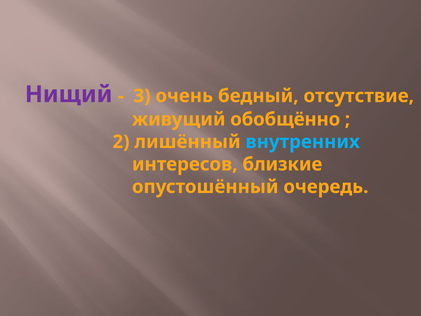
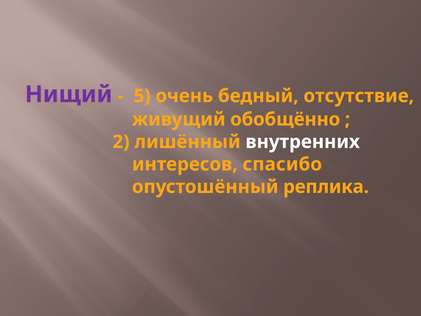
3: 3 -> 5 (142, 96)
внутренних colour: light blue -> white (303, 142)
близкие: близкие -> спасибо (282, 164)
очередь: очередь -> реплика (326, 187)
